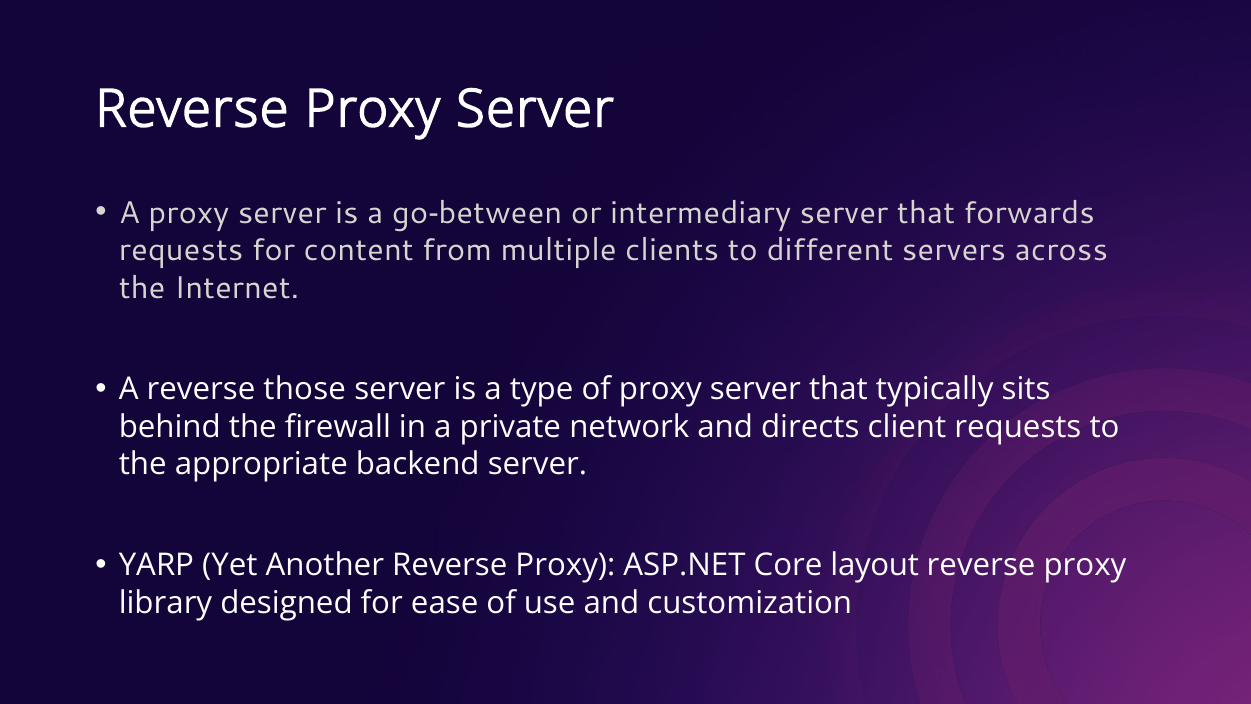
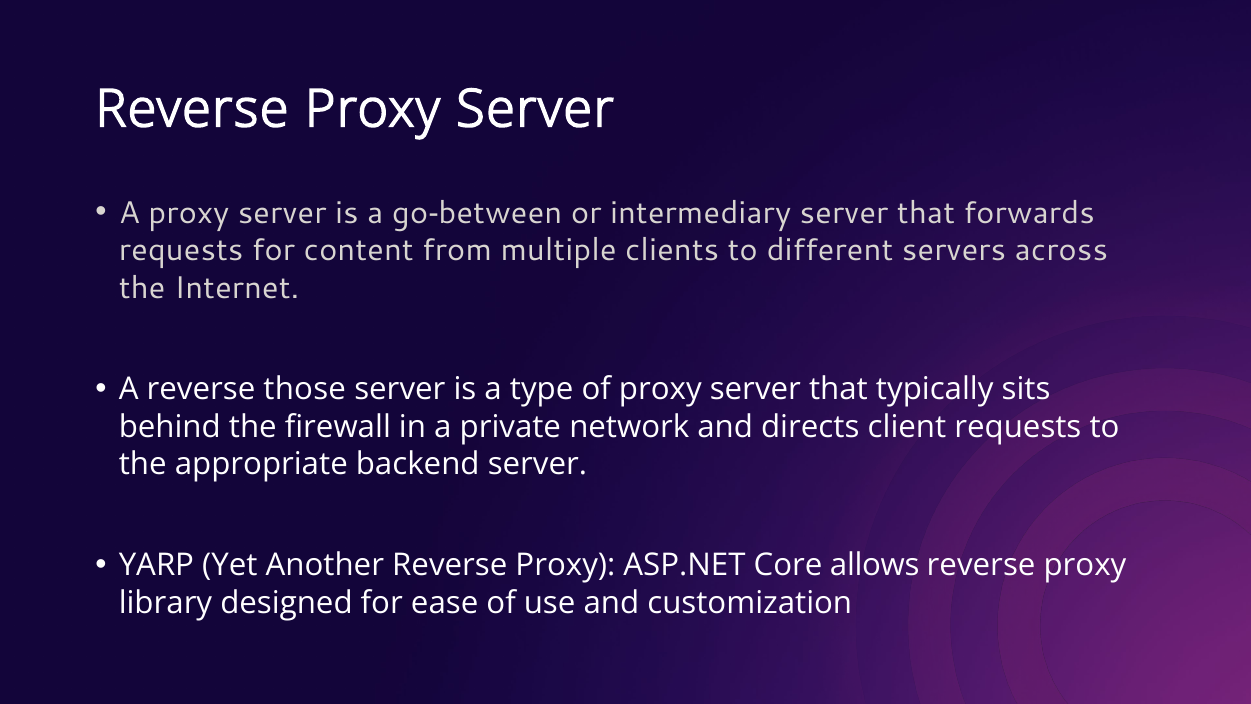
layout: layout -> allows (875, 565)
